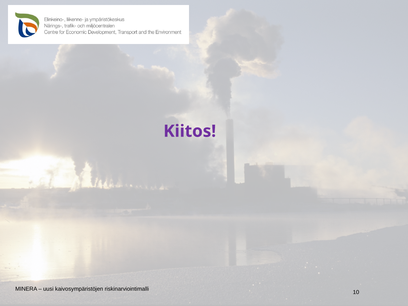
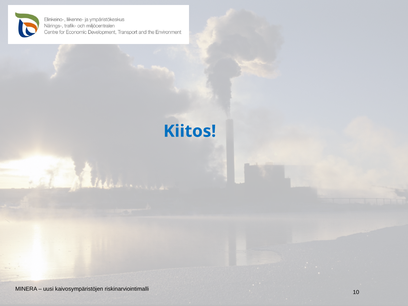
Kiitos colour: purple -> blue (190, 131)
